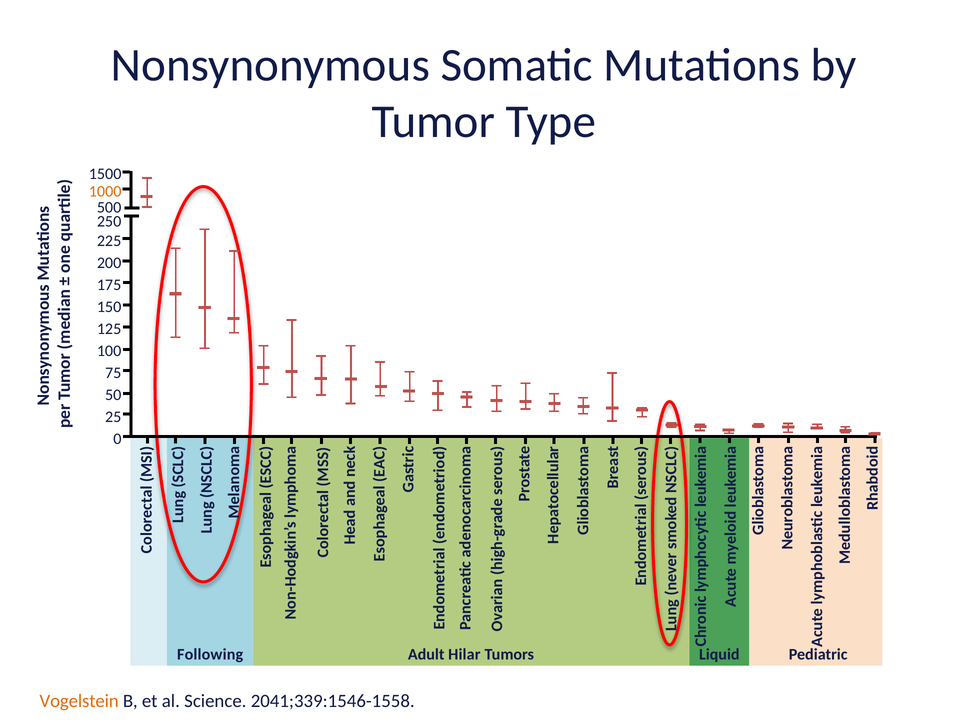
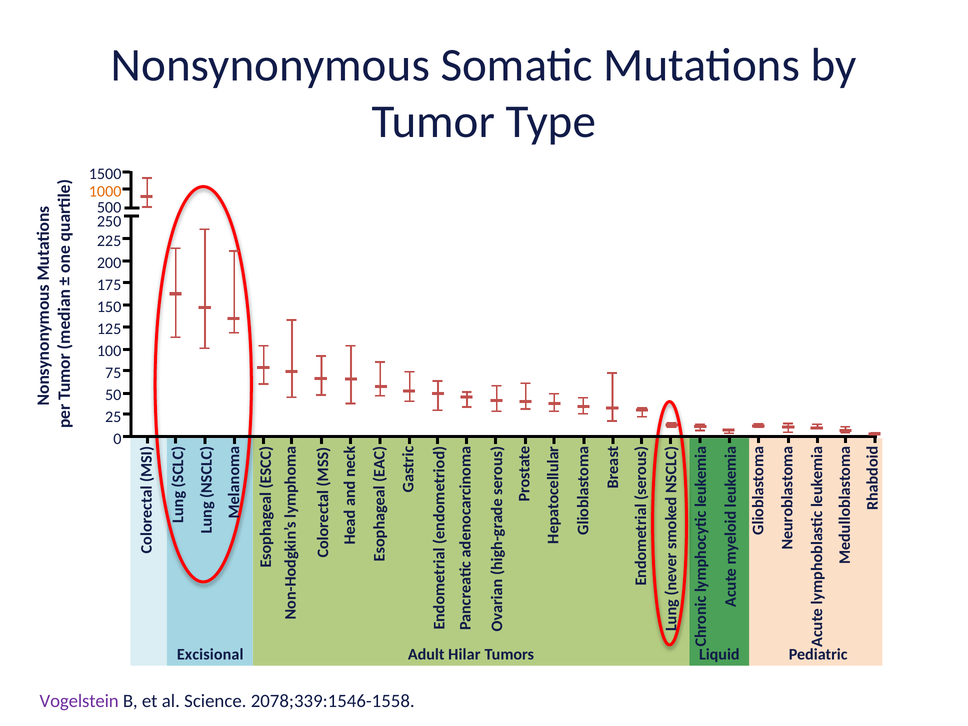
Following: Following -> Excisional (210, 655)
Vogelstein colour: orange -> purple (79, 701)
2041;339:1546-1558: 2041;339:1546-1558 -> 2078;339:1546-1558 (333, 701)
